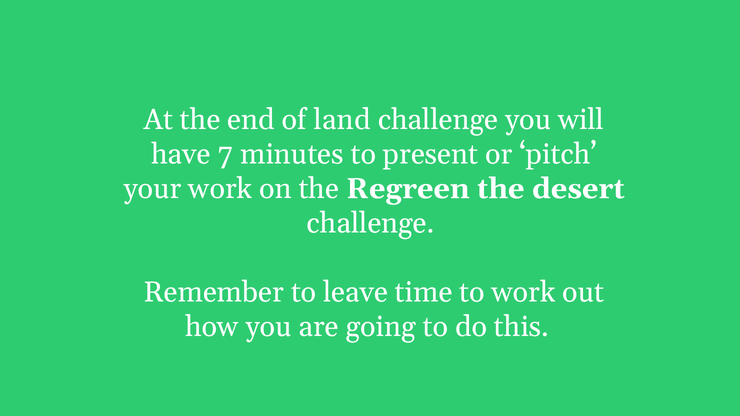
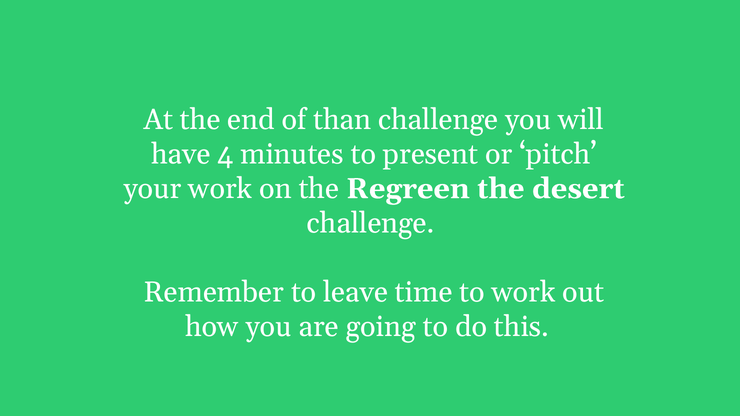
land: land -> than (342, 120)
7: 7 -> 4 (226, 154)
